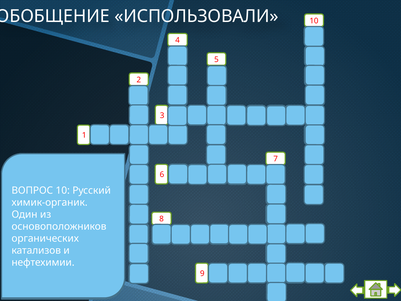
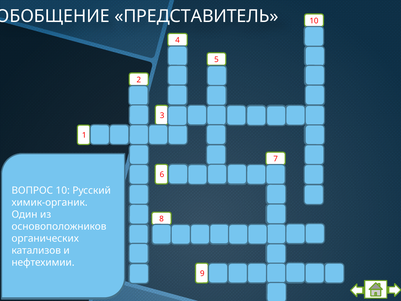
ИСПОЛЬЗОВАЛИ: ИСПОЛЬЗОВАЛИ -> ПРЕДСТАВИТЕЛЬ (196, 16)
